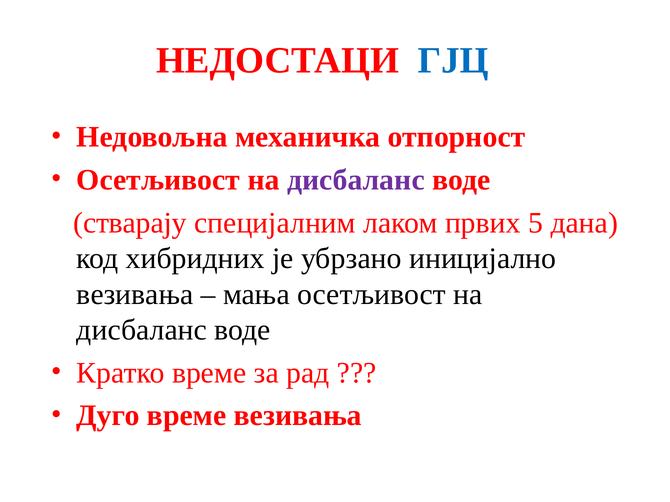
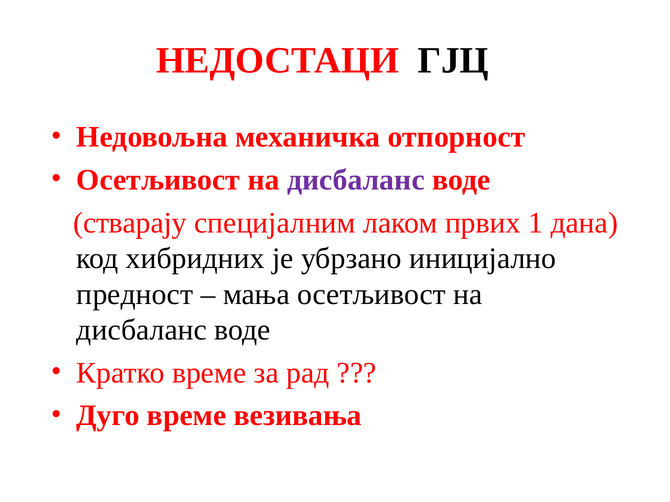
ГЈЦ colour: blue -> black (453, 60)
5: 5 -> 1 (536, 223)
везивања: везивања -> предност (135, 294)
